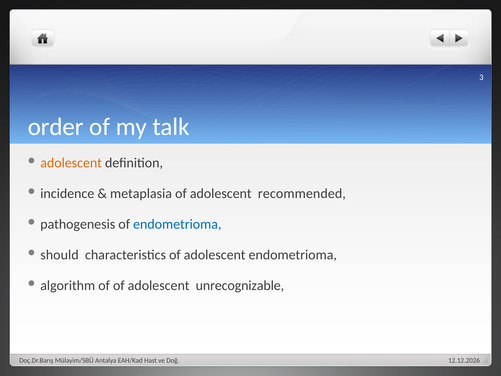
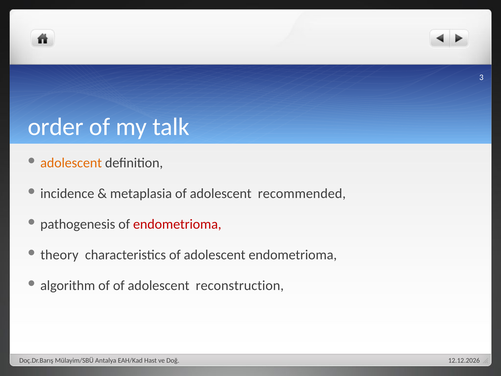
endometrioma colour: blue -> red (177, 224)
should: should -> theory (59, 255)
unrecognizable: unrecognizable -> reconstruction (240, 285)
